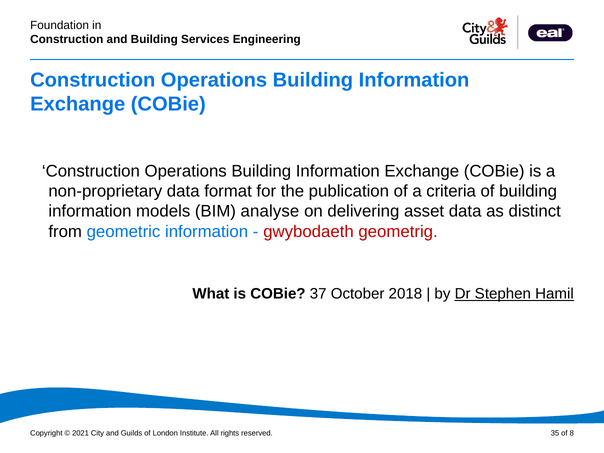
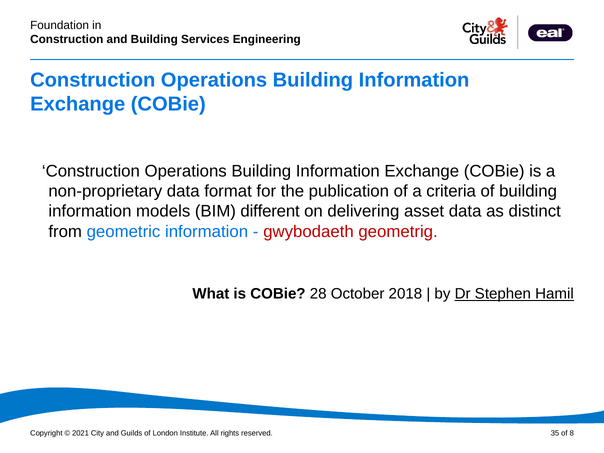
analyse: analyse -> different (270, 211)
37: 37 -> 28 (318, 294)
